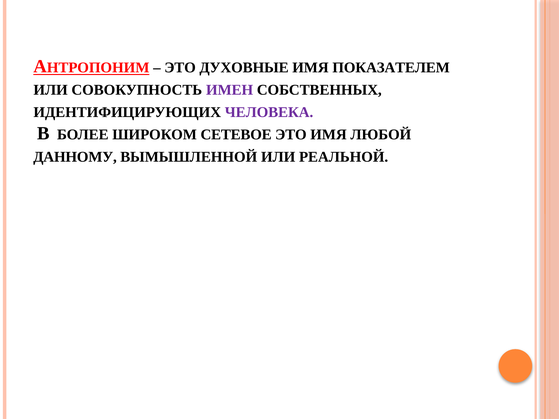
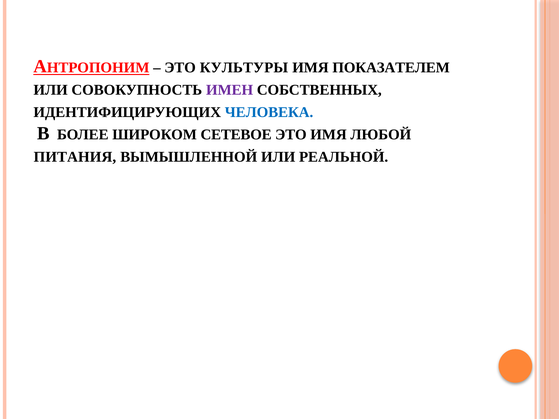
ДУХОВНЫЕ: ДУХОВНЫЕ -> КУЛЬТУРЫ (244, 68)
ЧЕЛОВЕКА colour: purple -> blue (269, 112)
ДАННОМУ: ДАННОМУ -> ПИТАНИЯ (75, 157)
